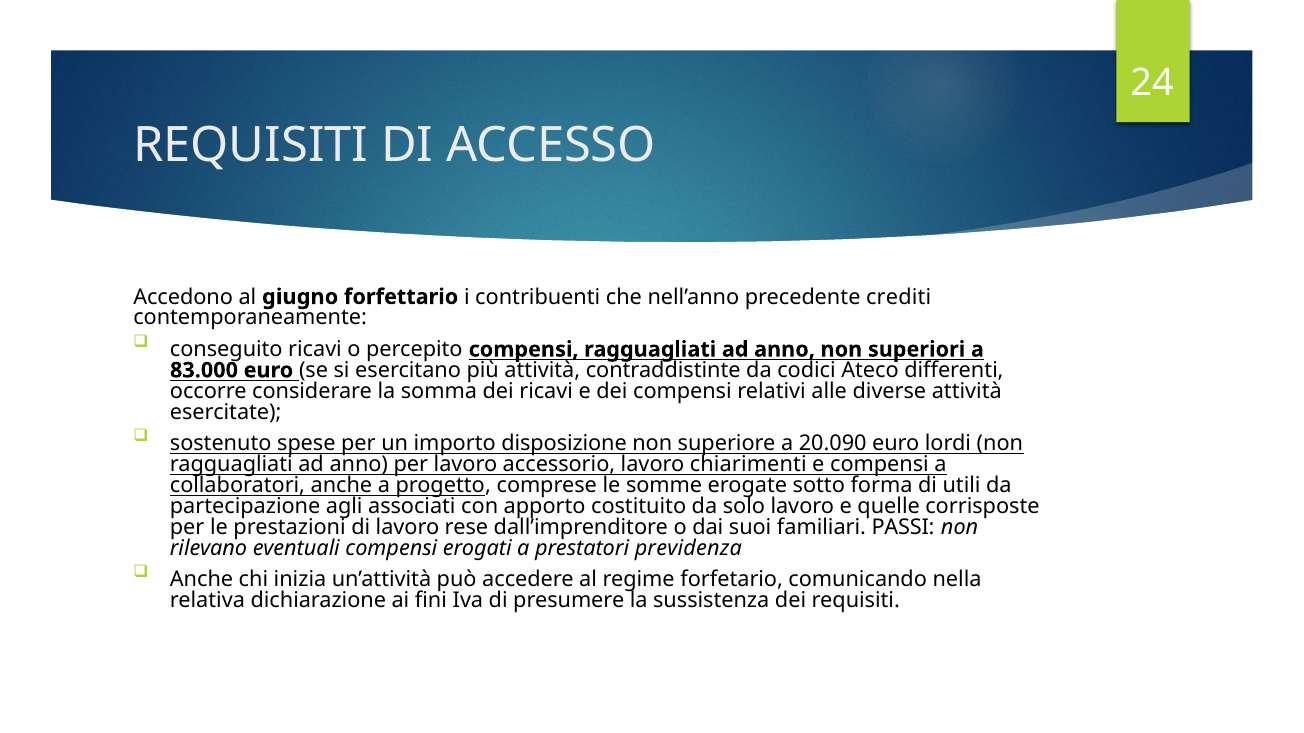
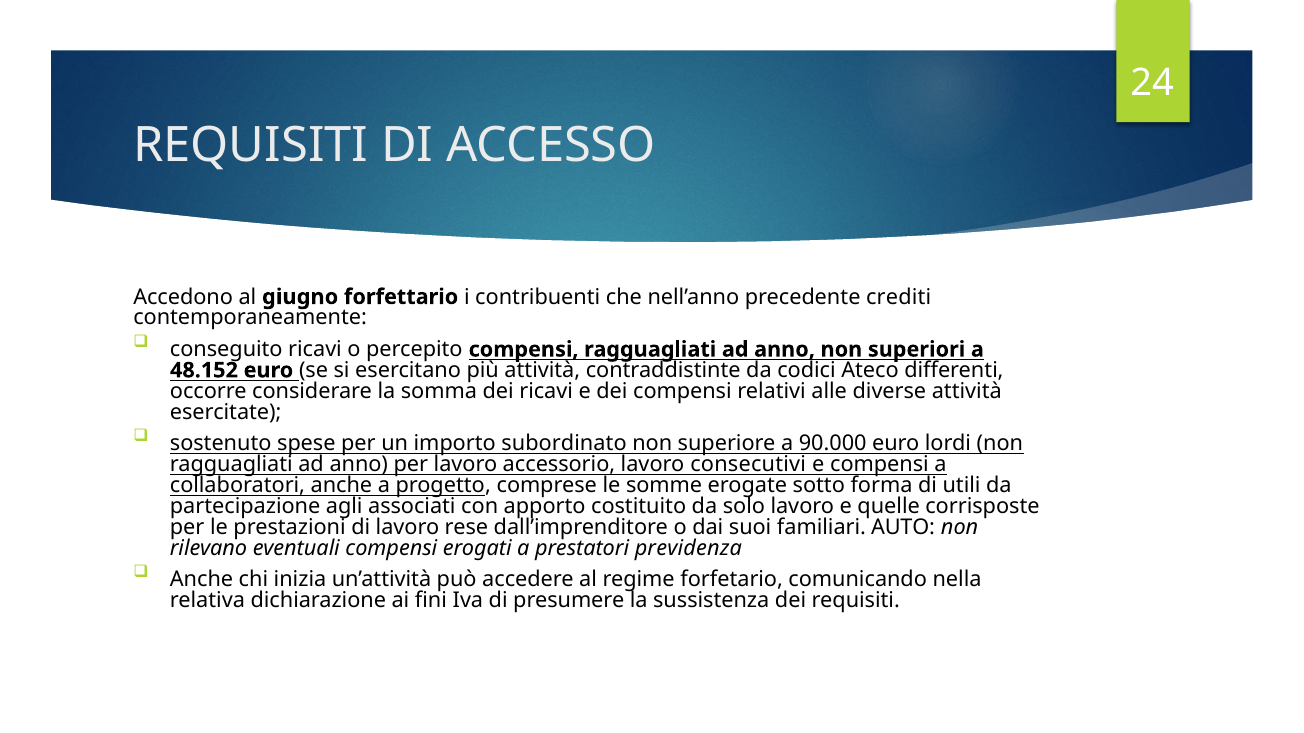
83.000: 83.000 -> 48.152 (204, 371)
disposizione: disposizione -> subordinato (564, 444)
20.090: 20.090 -> 90.000 (833, 444)
chiarimenti: chiarimenti -> consecutivi (748, 465)
PASSI: PASSI -> AUTO (903, 527)
